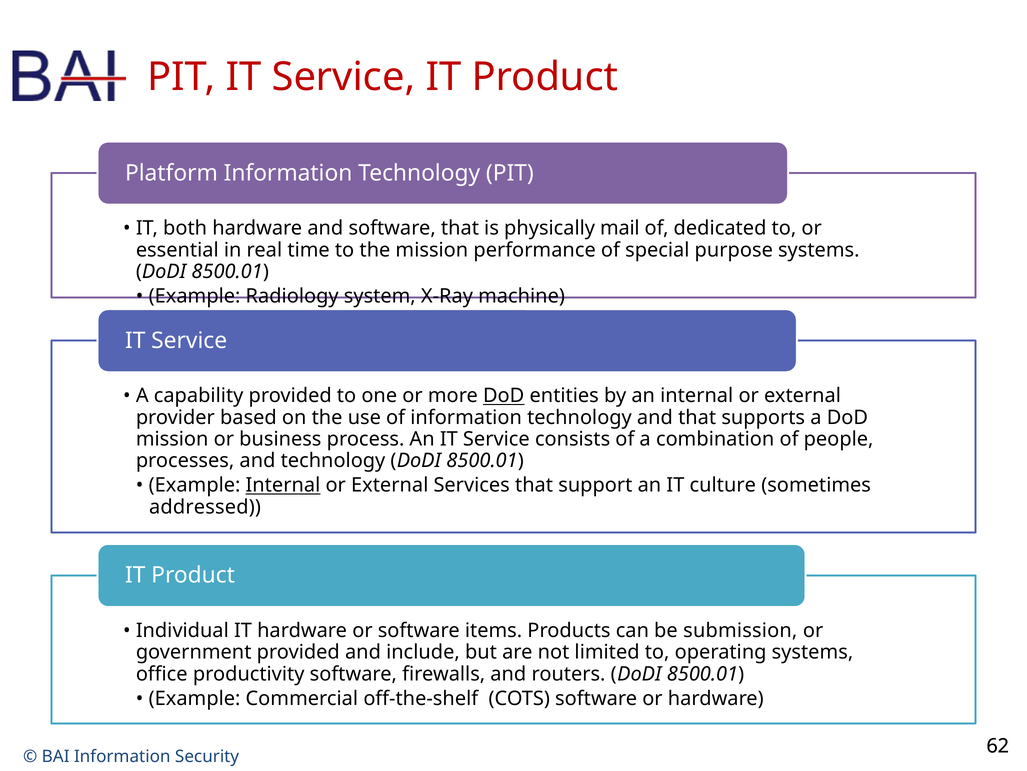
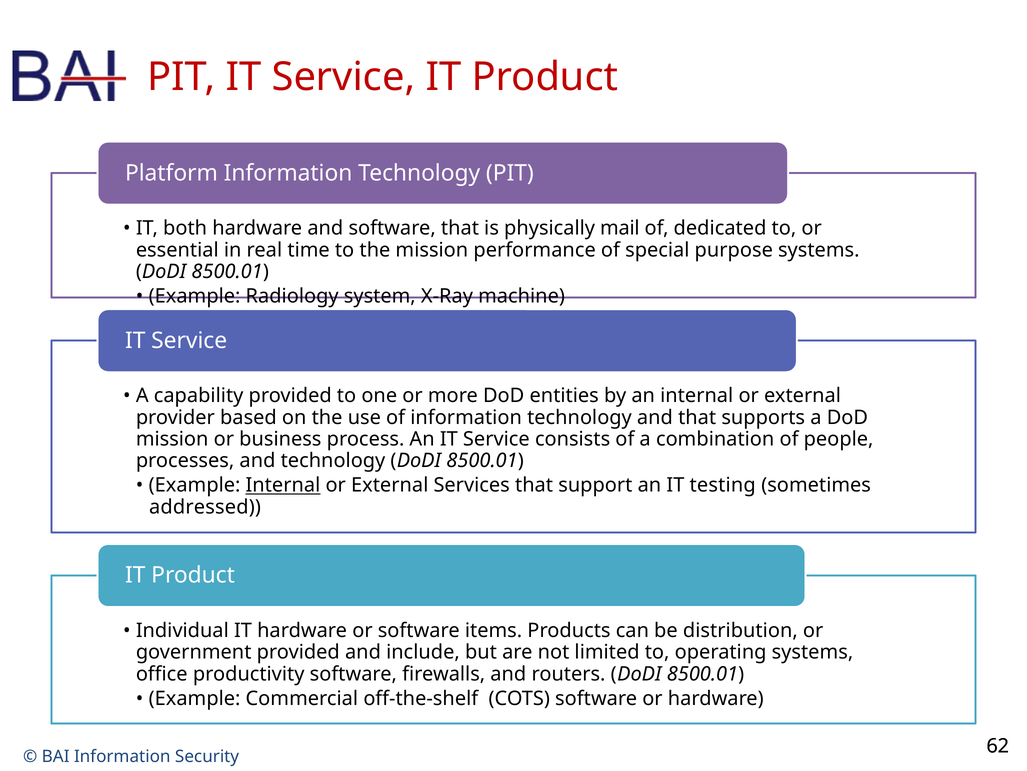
DoD underline: present -> none (504, 395)
culture: culture -> testing (723, 485)
submission: submission -> distribution (740, 630)
